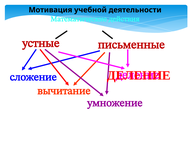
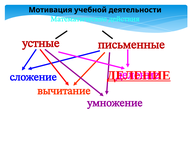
ДЕЛЕНИЕ underline: none -> present (139, 75)
